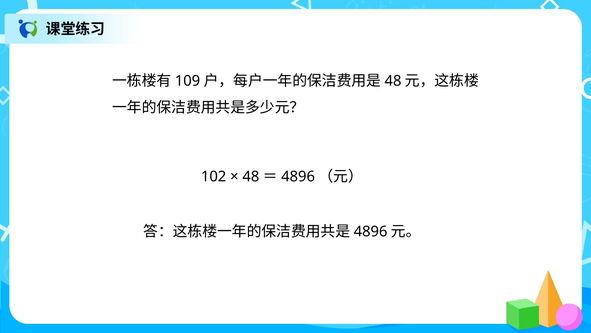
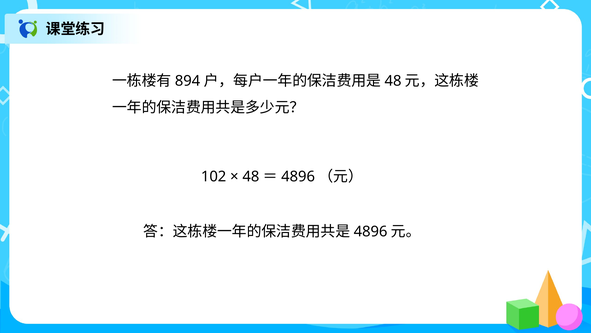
109: 109 -> 894 (188, 81)
